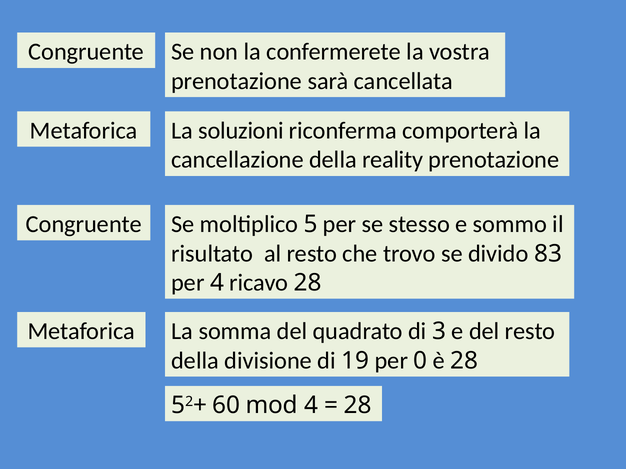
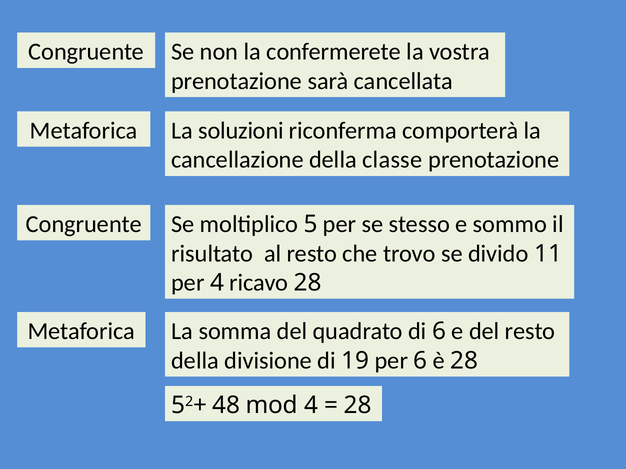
reality: reality -> classe (392, 160)
83: 83 -> 11 (548, 254)
di 3: 3 -> 6 (439, 332)
per 0: 0 -> 6 (420, 361)
60: 60 -> 48 (226, 406)
